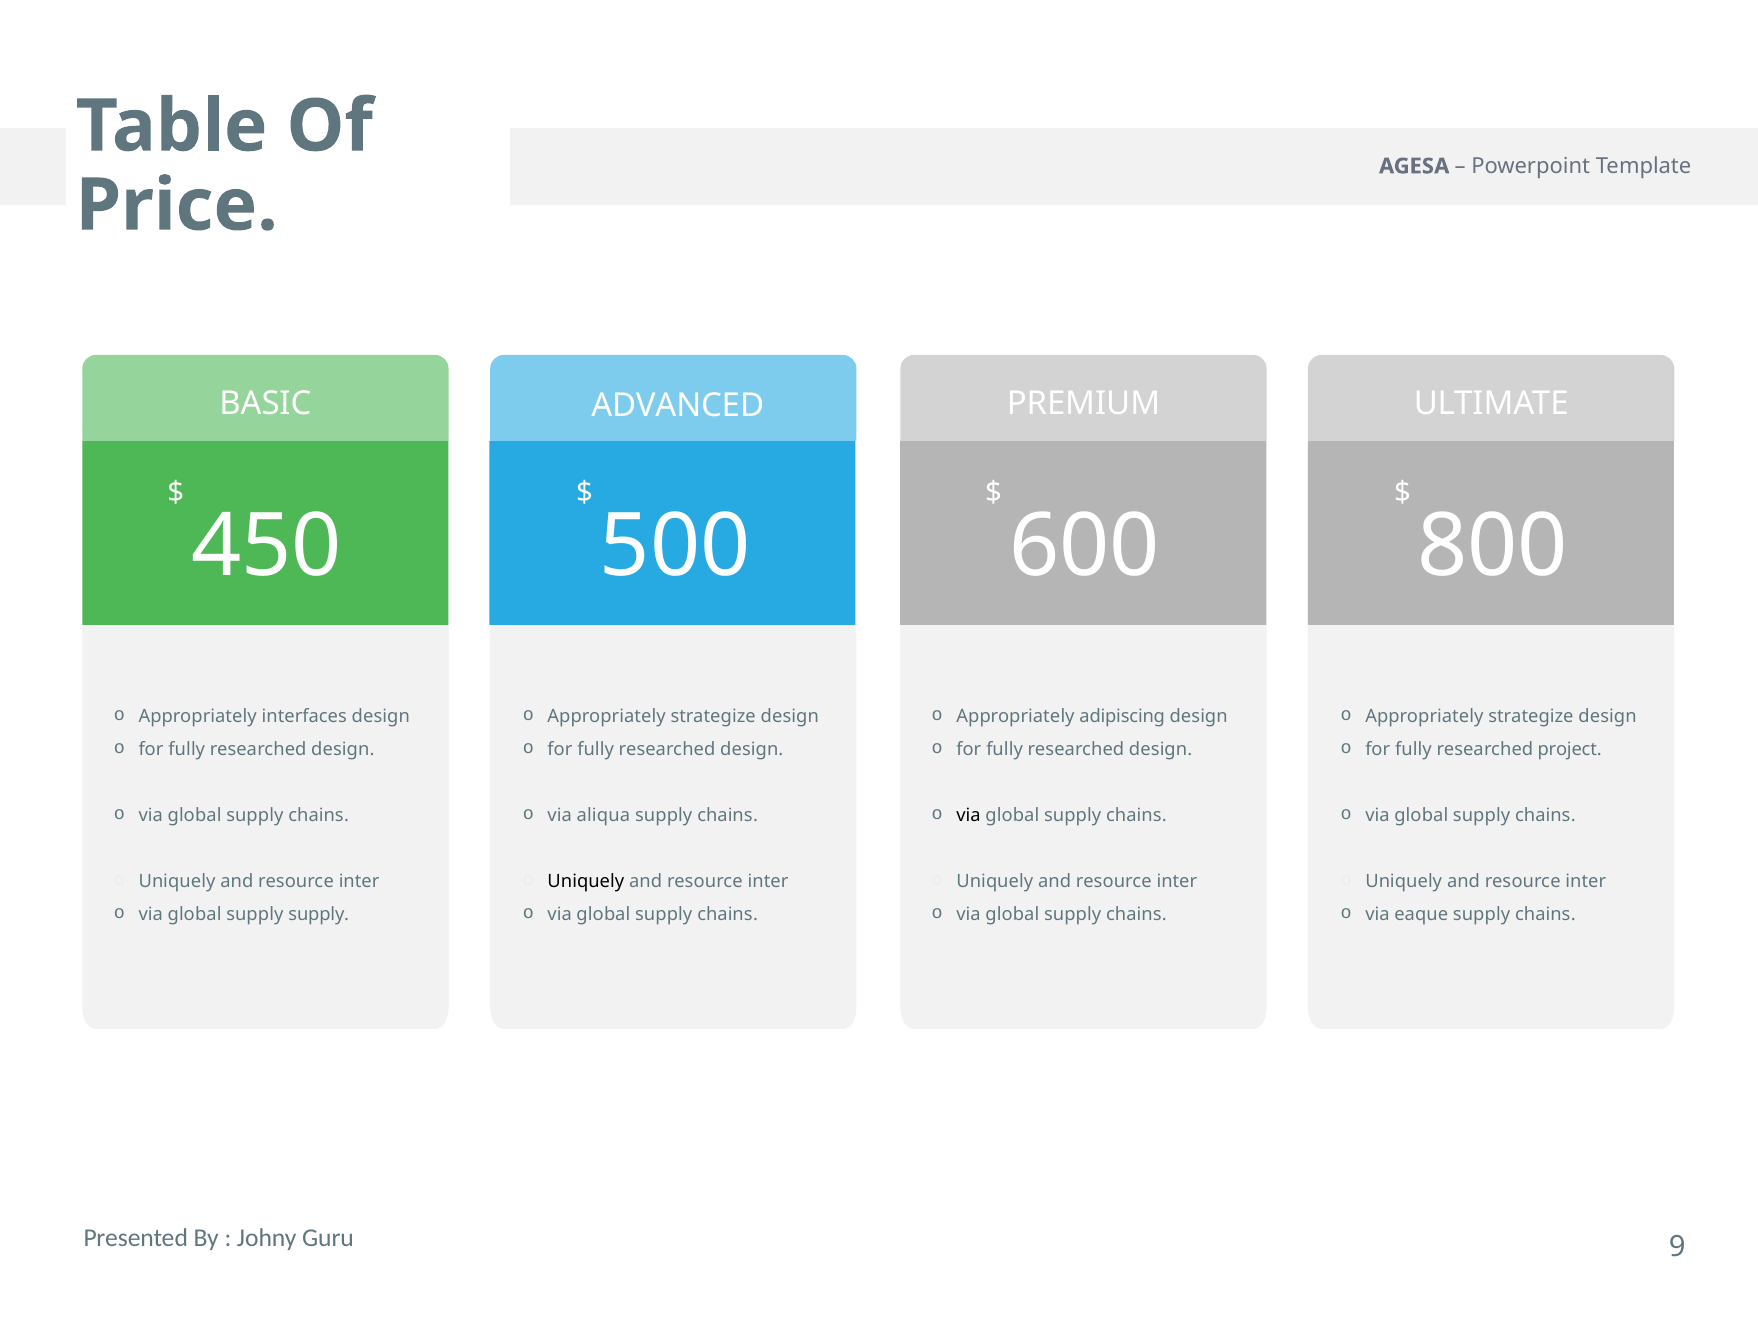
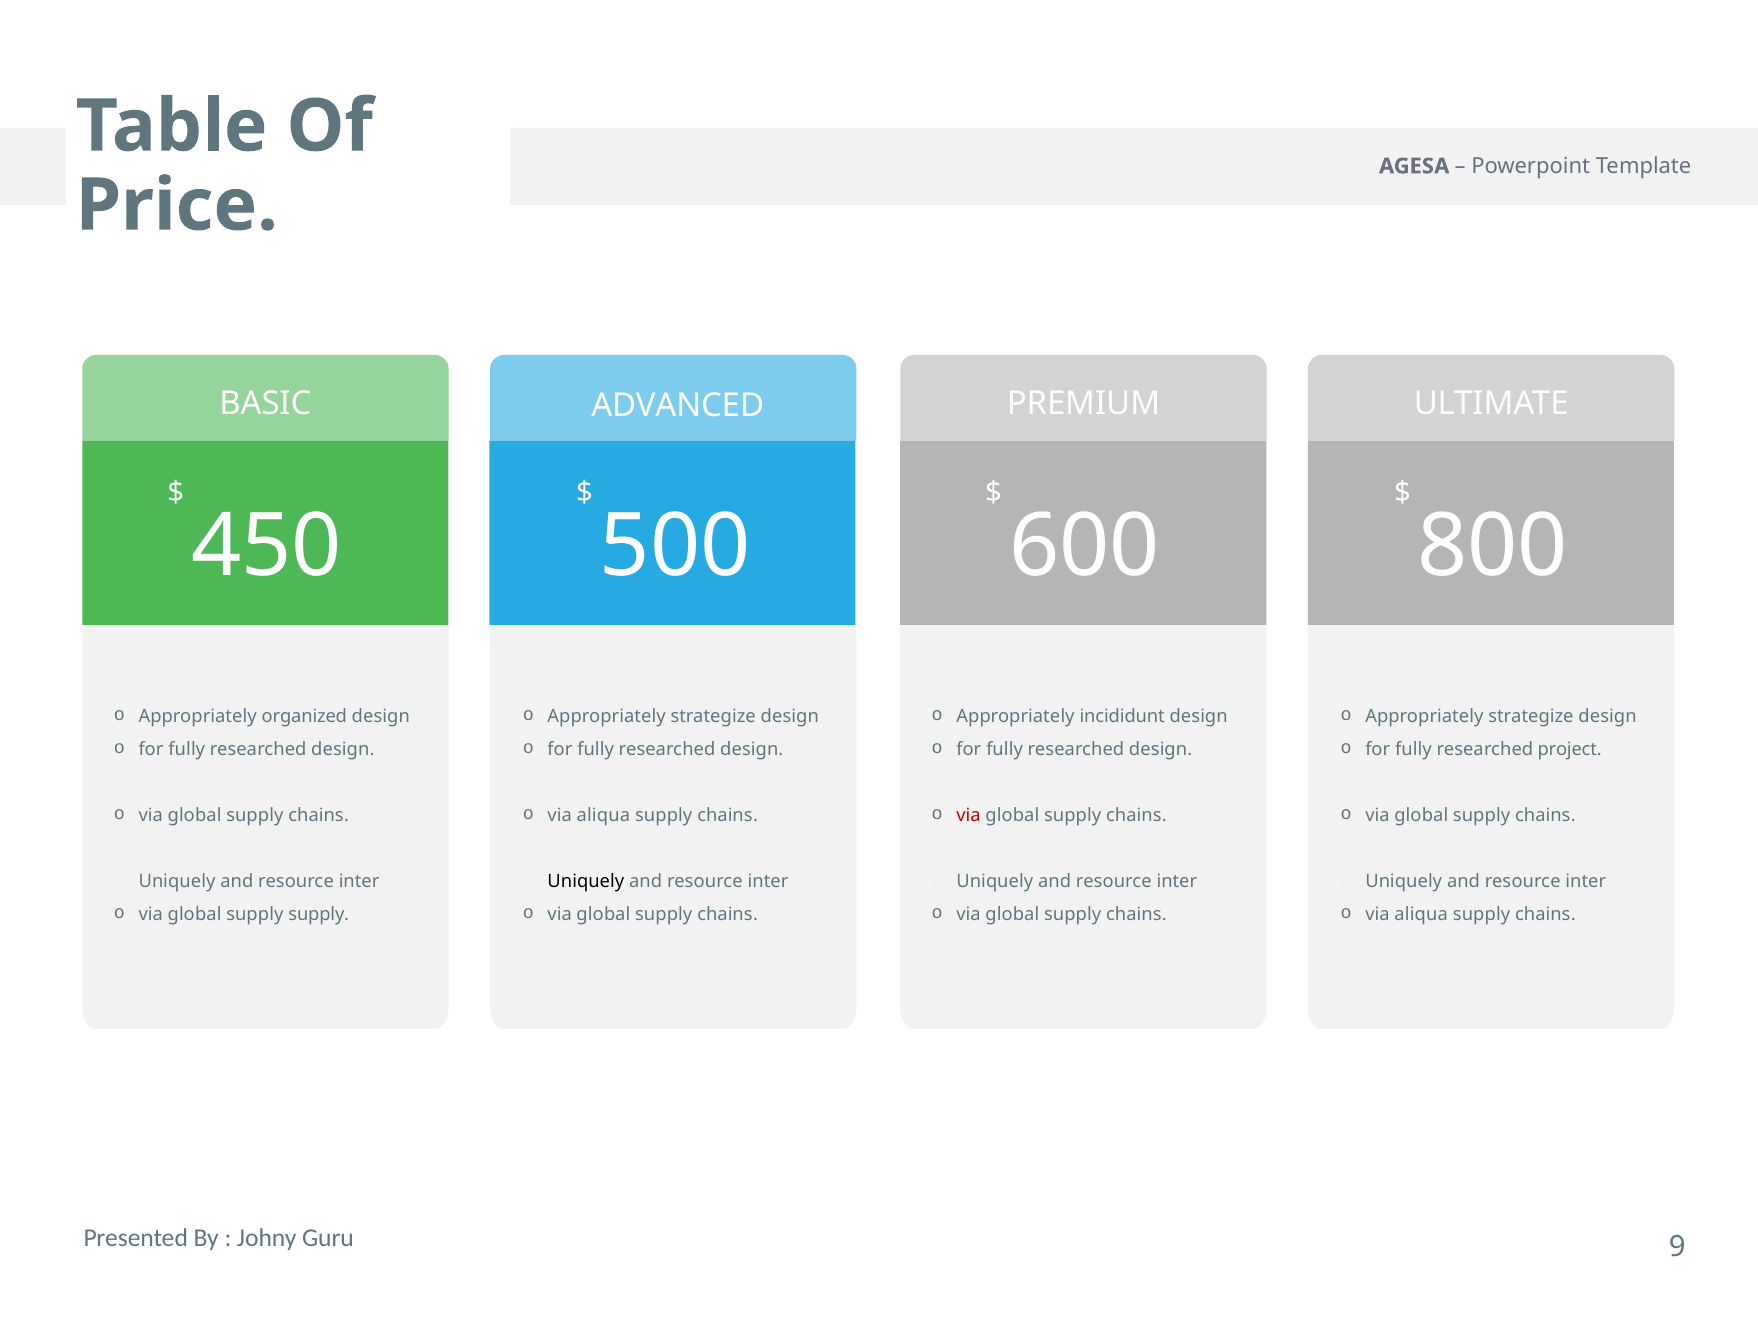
interfaces: interfaces -> organized (304, 716)
adipiscing: adipiscing -> incididunt (1122, 716)
via colour: black -> red (969, 815)
eaque: eaque -> aliqua (1421, 914)
